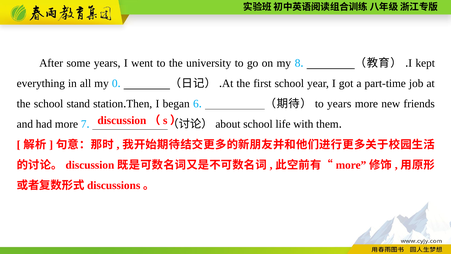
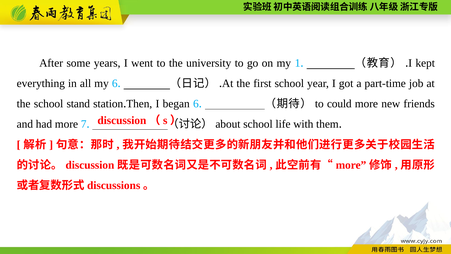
8: 8 -> 1 (298, 63)
my 0: 0 -> 6 (115, 83)
to years: years -> could (339, 104)
